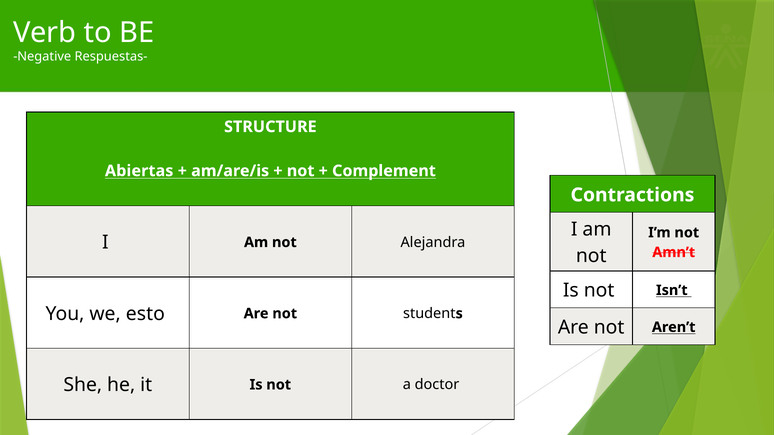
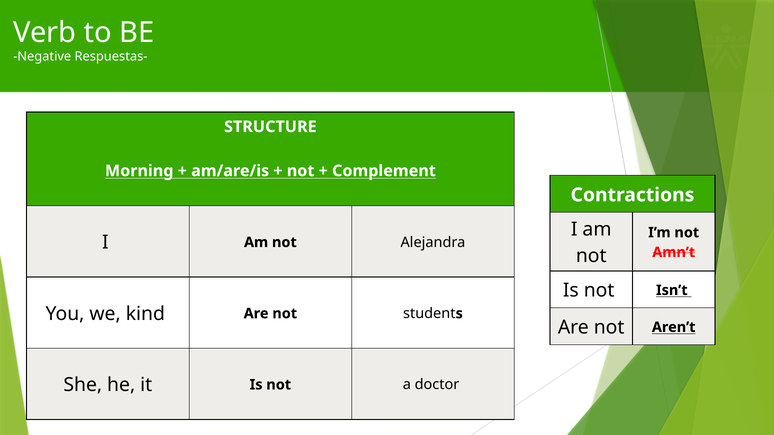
Abiertas: Abiertas -> Morning (139, 171)
esto: esto -> kind (145, 314)
